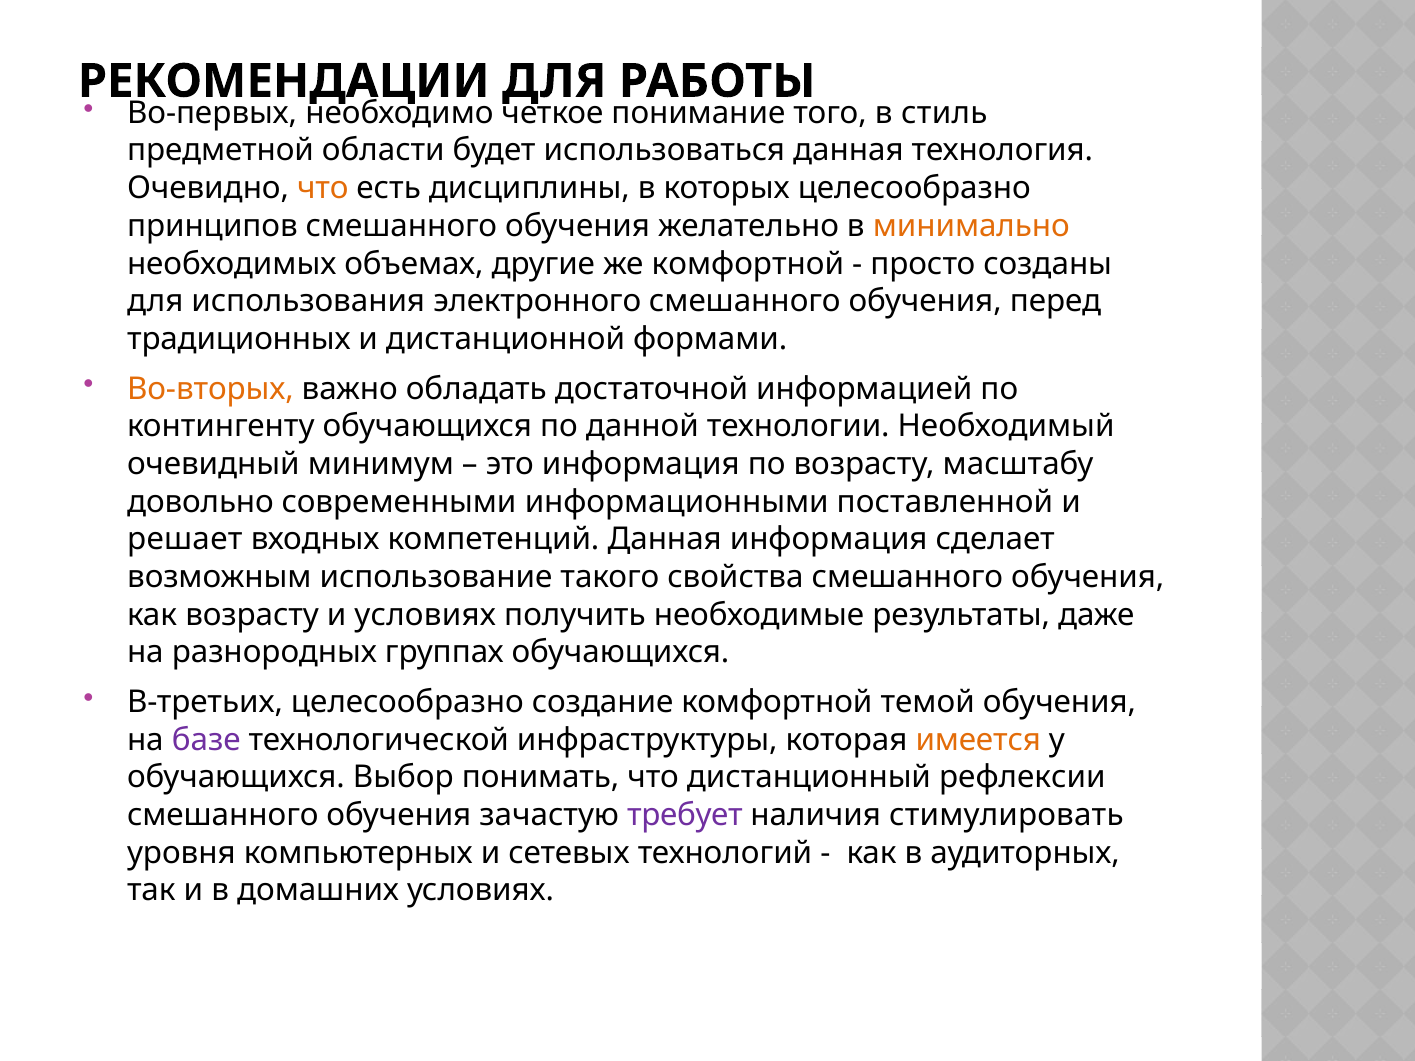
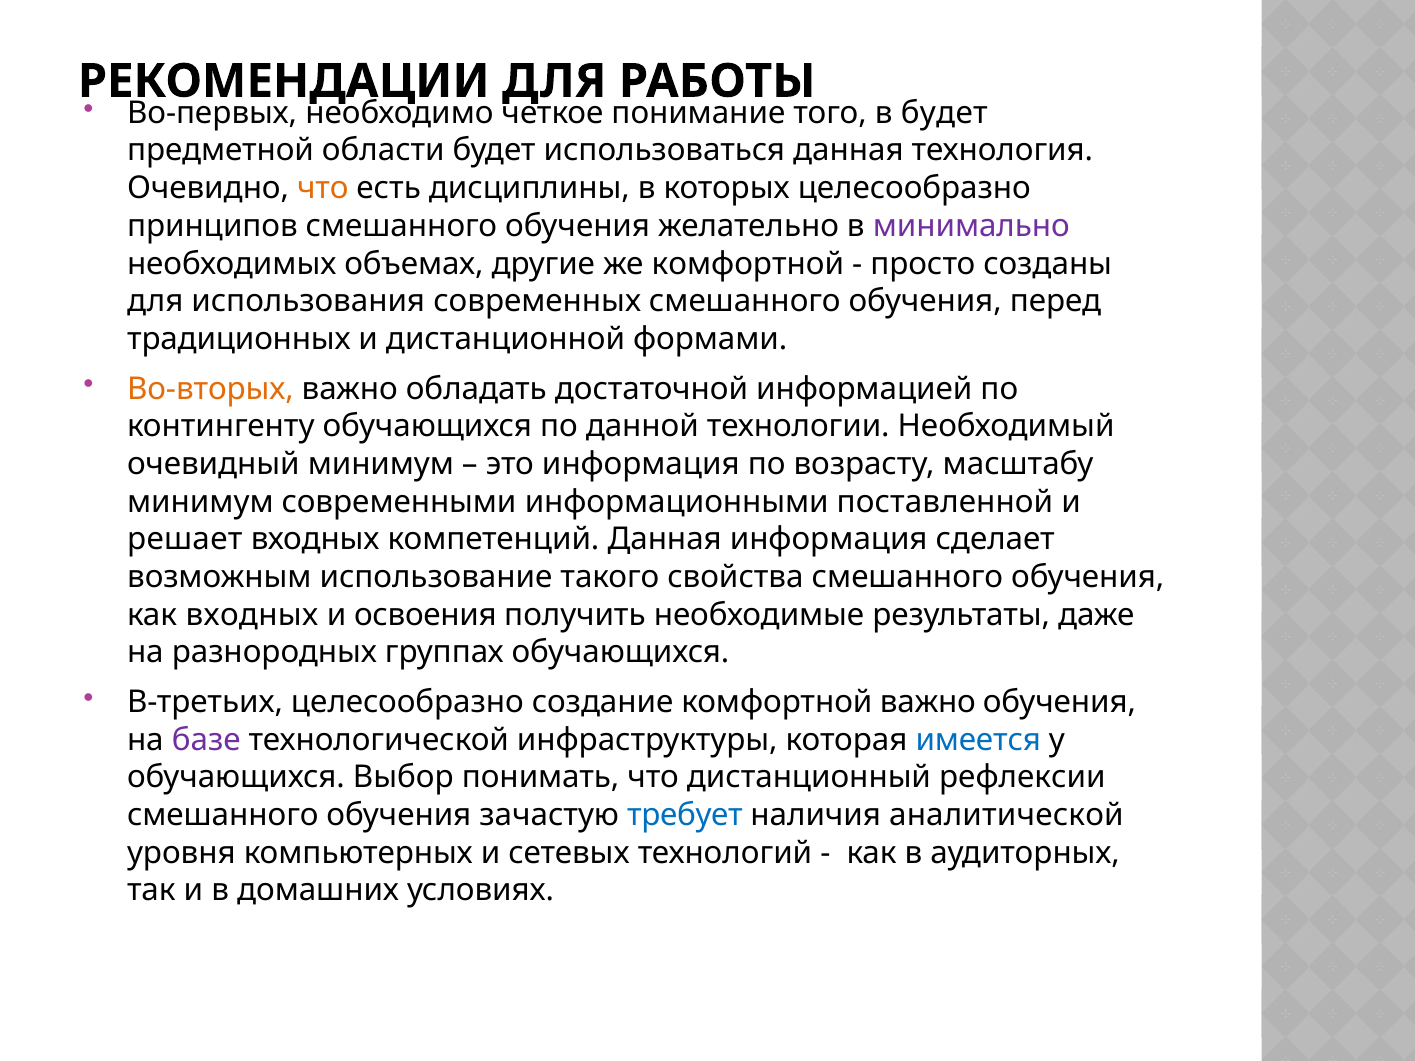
в стиль: стиль -> будет (944, 113)
минимально colour: orange -> purple (971, 226)
электронного: электронного -> современных (537, 301)
довольно: довольно -> минимум (200, 502)
как возрасту: возрасту -> входных (252, 615)
и условиях: условиях -> освоения (425, 615)
комфортной темой: темой -> важно (928, 702)
имеется colour: orange -> blue (978, 740)
требует colour: purple -> blue (685, 815)
стимулировать: стимулировать -> аналитической (1006, 815)
